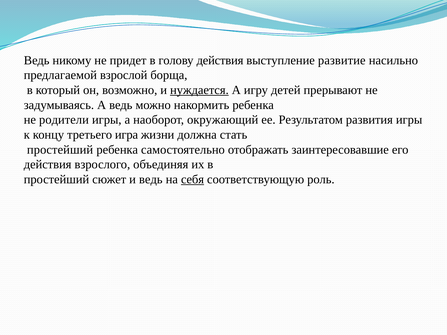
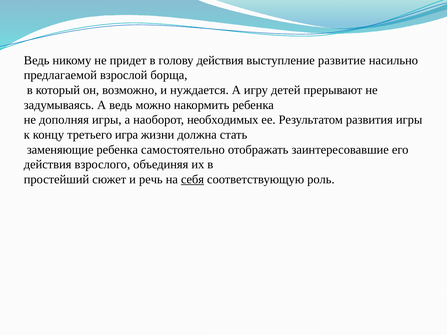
нуждается underline: present -> none (199, 90)
родители: родители -> дополняя (64, 120)
окружающий: окружающий -> необходимых (223, 120)
простейший: простейший -> заменяющие (60, 150)
и ведь: ведь -> речь (151, 180)
